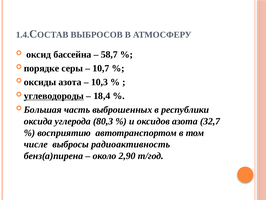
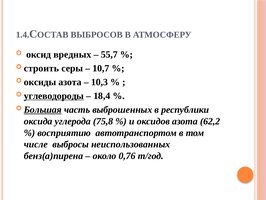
бассейна: бассейна -> вредных (72, 54)
58,7: 58,7 -> 55,7 (109, 54)
порядке: порядке -> строить (41, 68)
Большая underline: none -> present (43, 109)
80,3: 80,3 -> 75,8 (103, 121)
32,7: 32,7 -> 62,2 (210, 121)
радиоактивность: радиоактивность -> неиспользованных (131, 144)
2,90: 2,90 -> 0,76 (127, 156)
